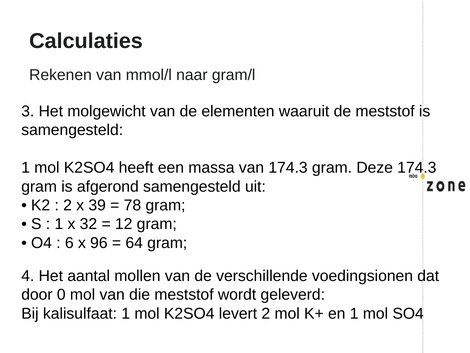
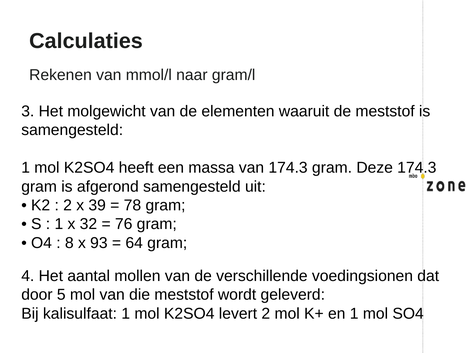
12: 12 -> 76 (124, 224)
6: 6 -> 8 (69, 243)
96: 96 -> 93 (99, 243)
0: 0 -> 5 (61, 294)
